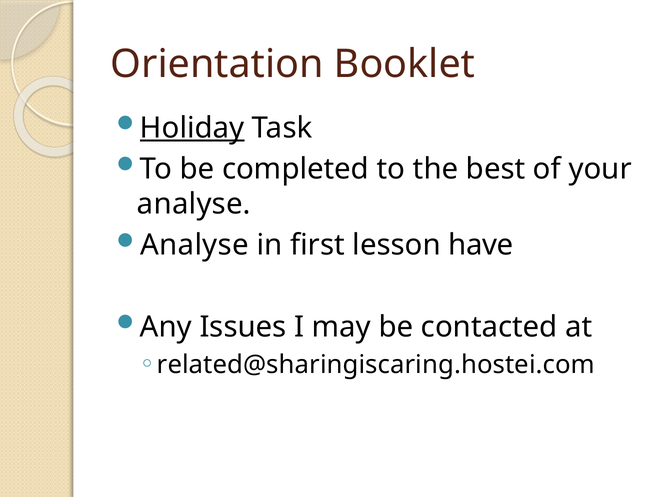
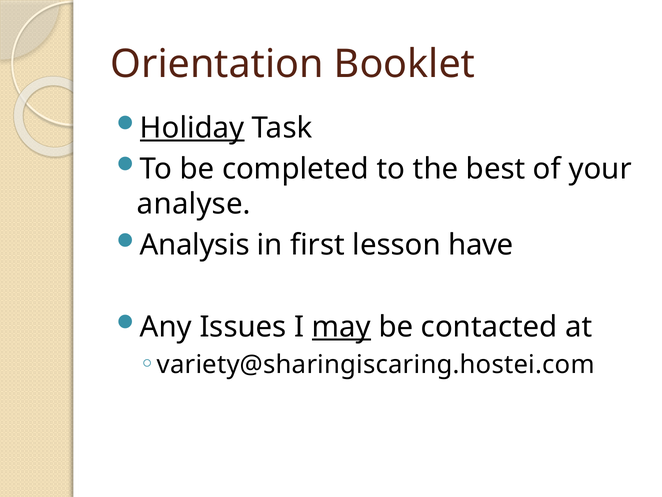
Analyse: Analyse -> Analysis (195, 245)
may underline: none -> present (341, 326)
related@sharingiscaring.hostei.com: related@sharingiscaring.hostei.com -> variety@sharingiscaring.hostei.com (376, 364)
